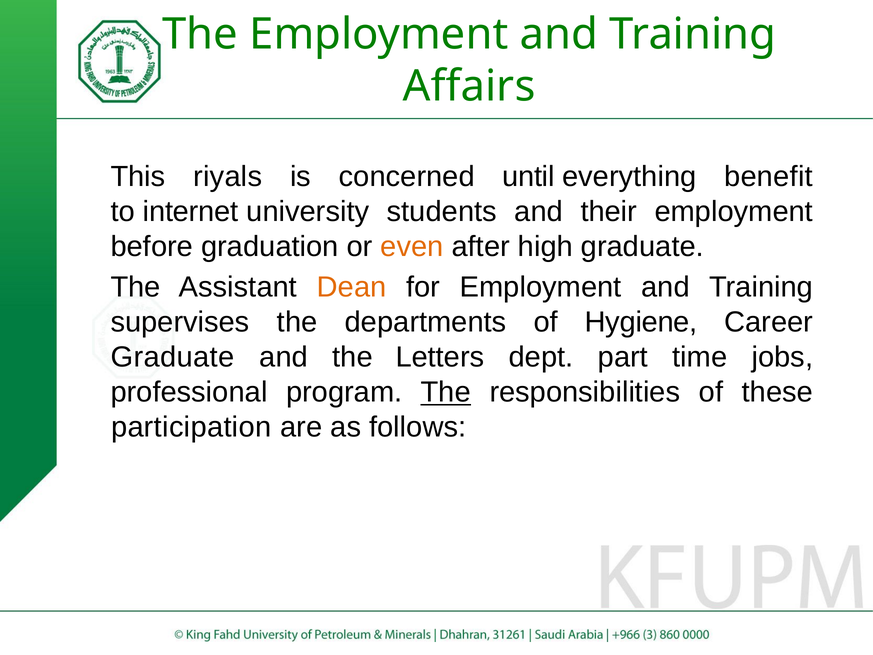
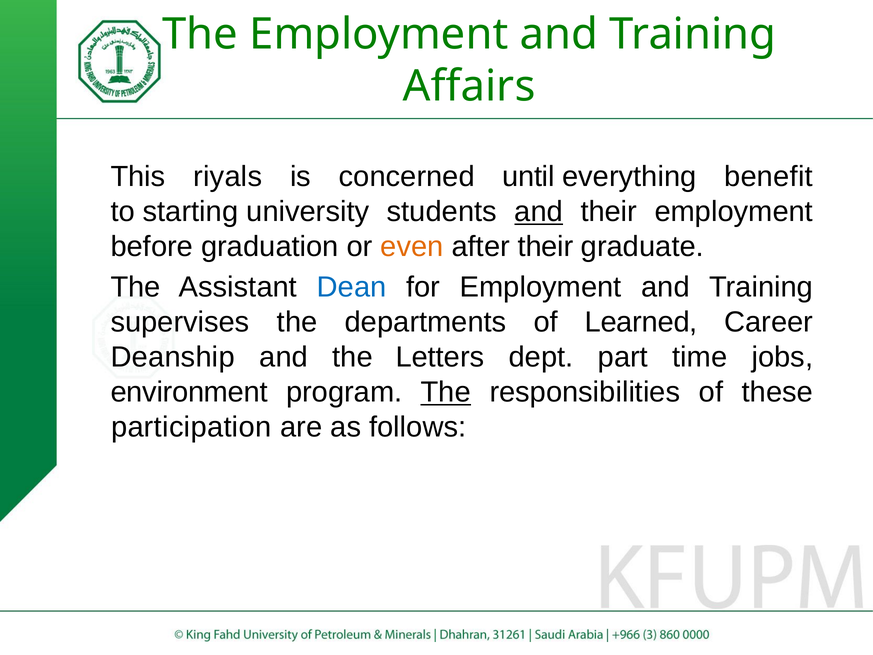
internet: internet -> starting (191, 212)
and underline: none -> present (539, 212)
after high: high -> their (546, 246)
Dean colour: orange -> blue (352, 287)
Hygiene: Hygiene -> Learned (641, 322)
Graduate: Graduate -> Deanship (173, 357)
professional: professional -> environment (189, 392)
